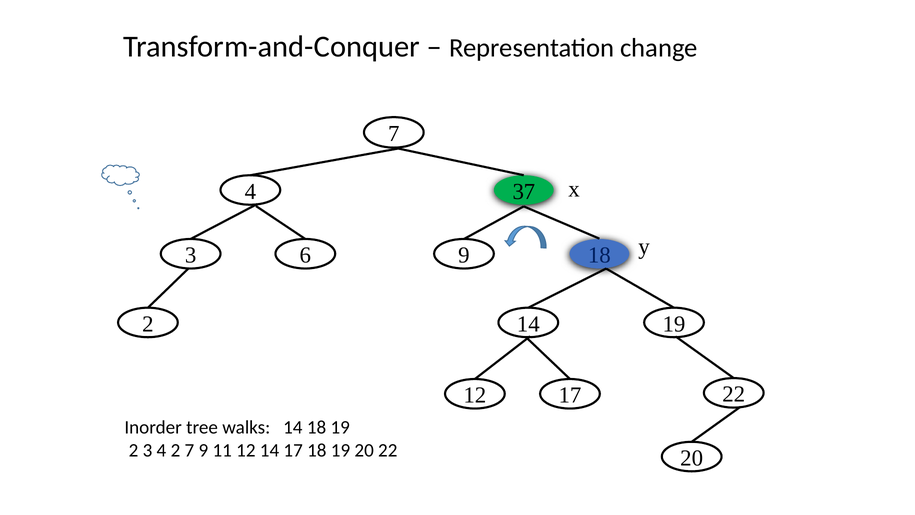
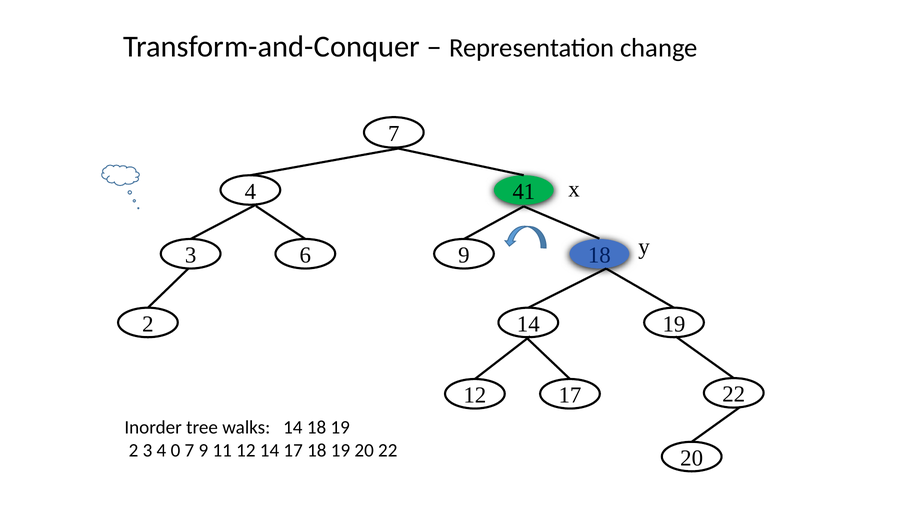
37: 37 -> 41 (524, 191)
4 2: 2 -> 0 (175, 450)
